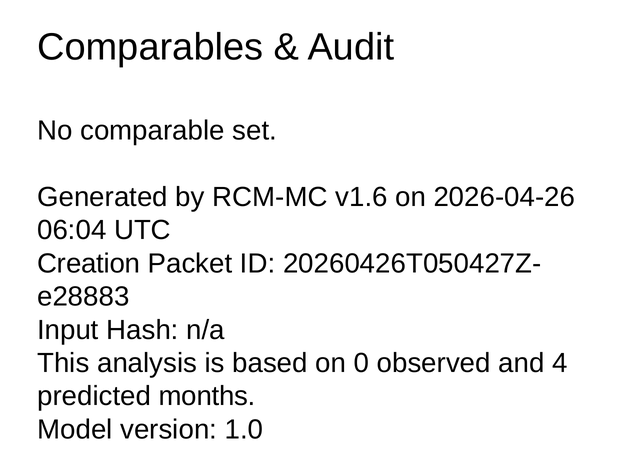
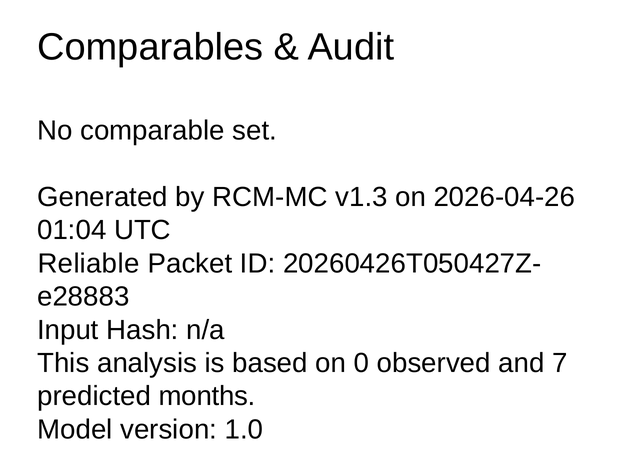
v1.6: v1.6 -> v1.3 (361, 197)
06:04: 06:04 -> 01:04 (72, 230)
Creation: Creation -> Reliable (89, 263)
4: 4 -> 7 (560, 363)
